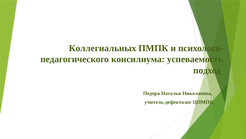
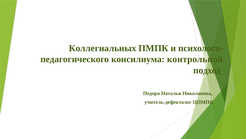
успеваемость: успеваемость -> контрольной (195, 59)
